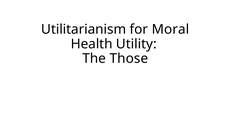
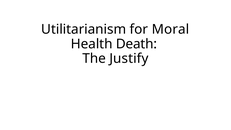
Utility: Utility -> Death (136, 44)
Those: Those -> Justify (129, 58)
